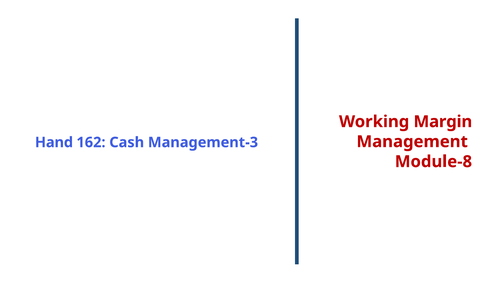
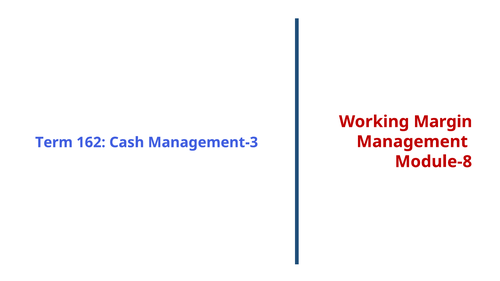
Hand: Hand -> Term (54, 143)
